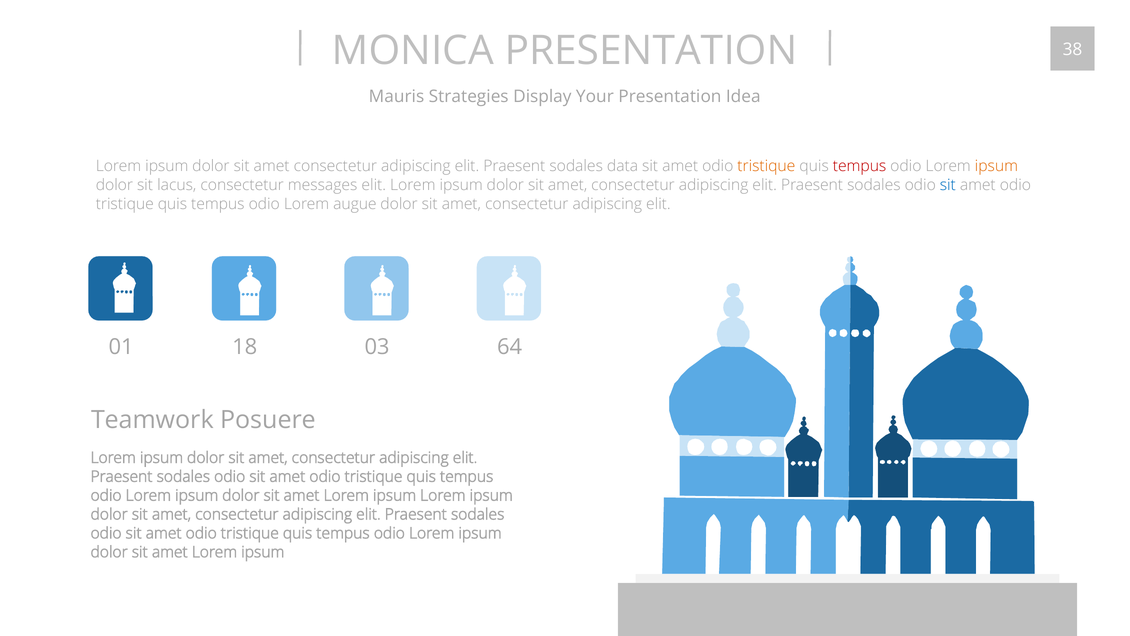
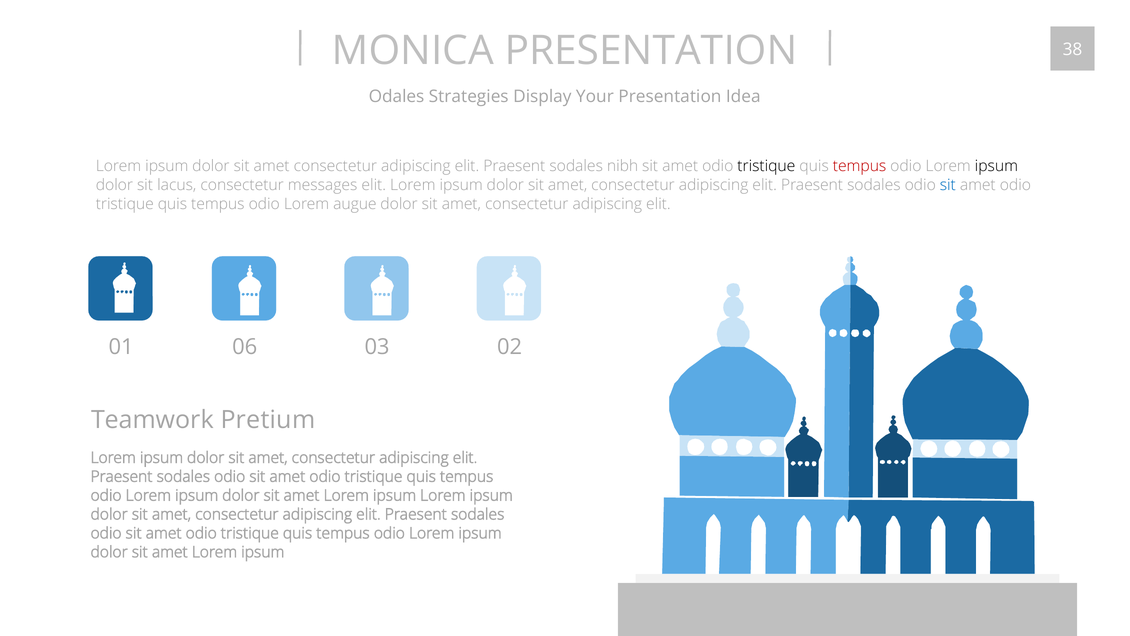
Mauris: Mauris -> Odales (397, 97)
data: data -> nibh (623, 166)
tristique colour: orange -> black (766, 166)
ipsum colour: orange -> black (996, 166)
18: 18 -> 06 (245, 347)
64: 64 -> 02 (510, 347)
Posuere: Posuere -> Pretium (268, 420)
